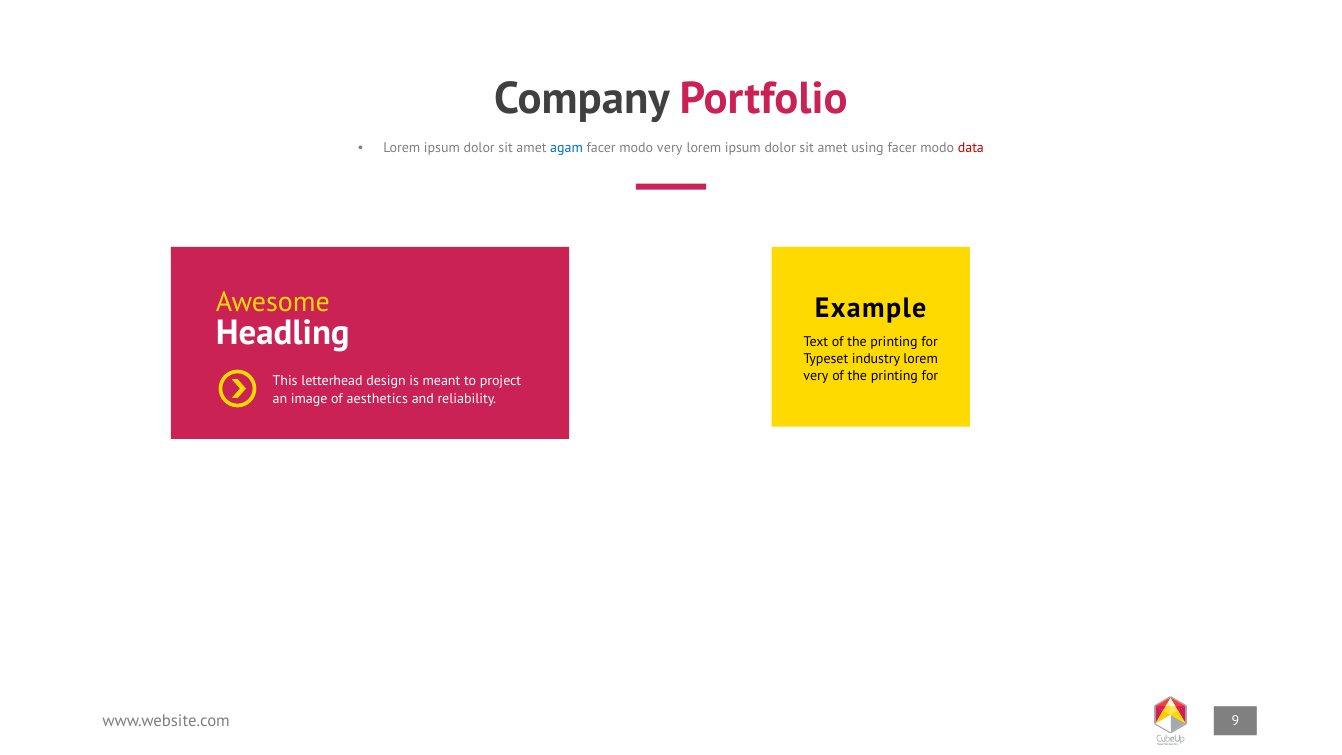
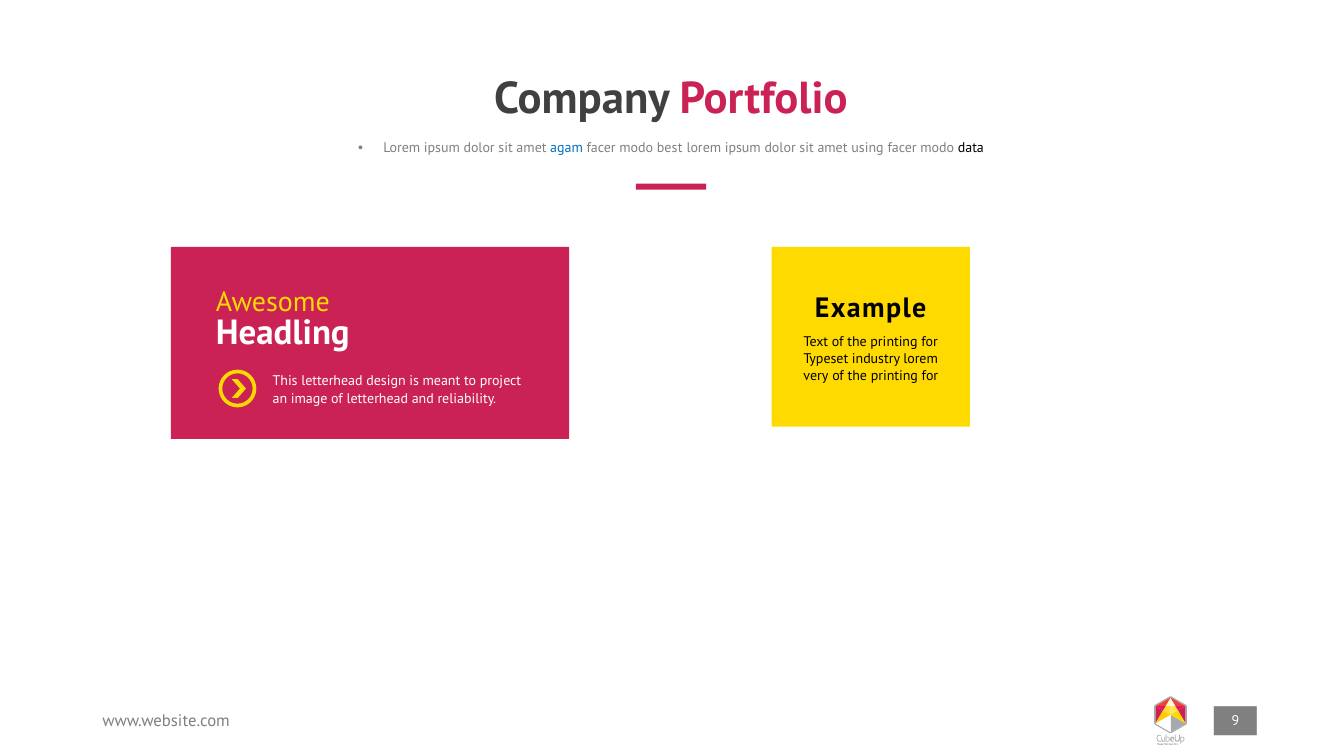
modo very: very -> best (670, 148)
data colour: red -> black (971, 148)
of aesthetics: aesthetics -> letterhead (377, 399)
